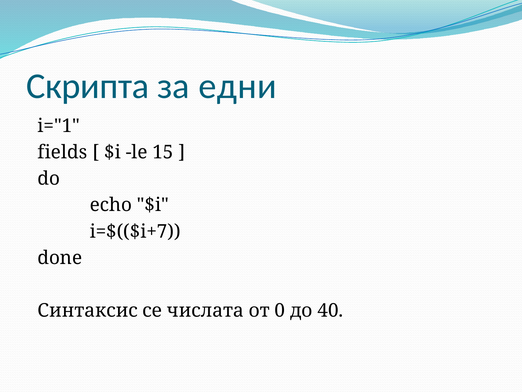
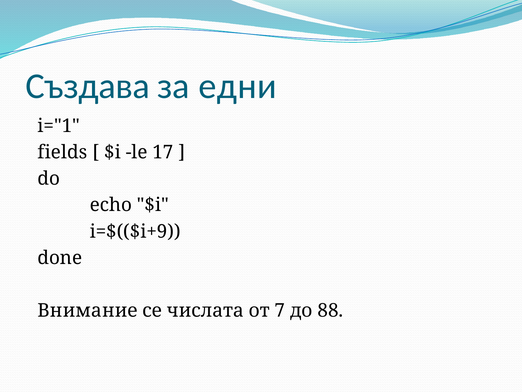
Скрипта: Скрипта -> Създава (88, 86)
15: 15 -> 17 (163, 152)
i=$(($i+7: i=$(($i+7 -> i=$(($i+9 (135, 231)
Синтаксис: Синтаксис -> Внимание (88, 310)
0: 0 -> 7 (280, 310)
40: 40 -> 88 (330, 310)
